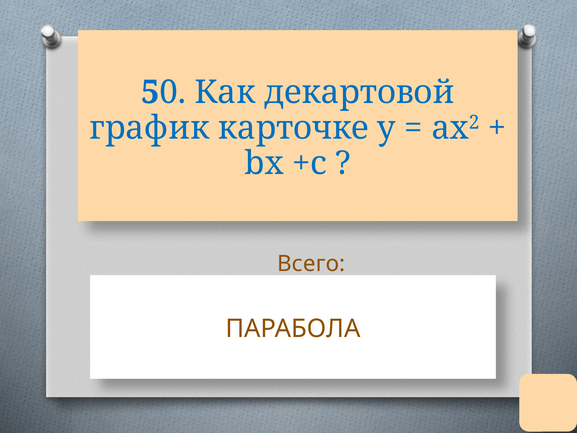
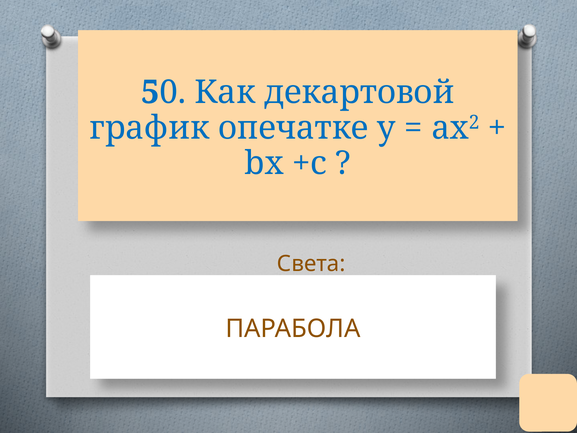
карточке: карточке -> опечатке (293, 128)
Всего: Всего -> Света (311, 264)
